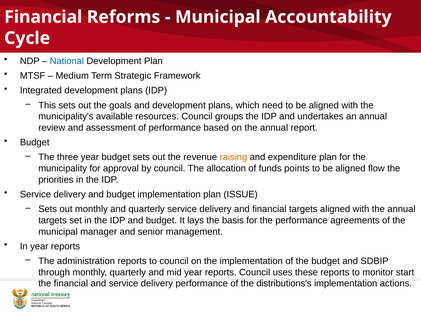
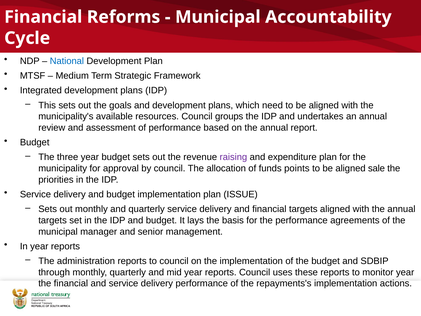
raising colour: orange -> purple (233, 157)
flow: flow -> sale (376, 168)
monitor start: start -> year (405, 272)
distributions's: distributions's -> repayments's (284, 283)
